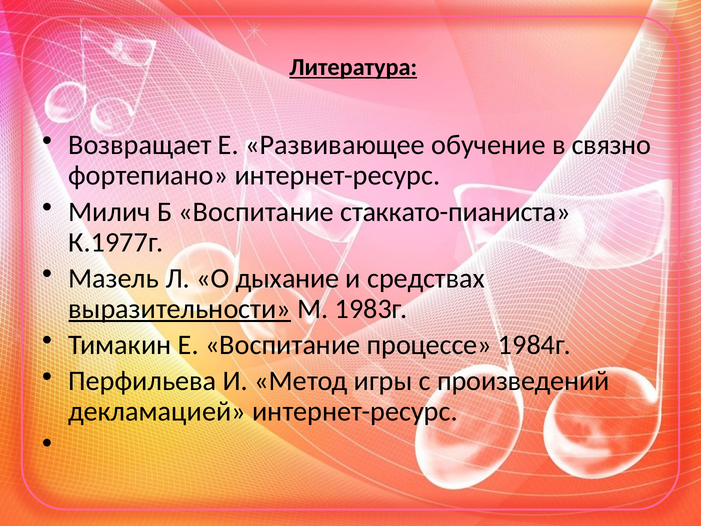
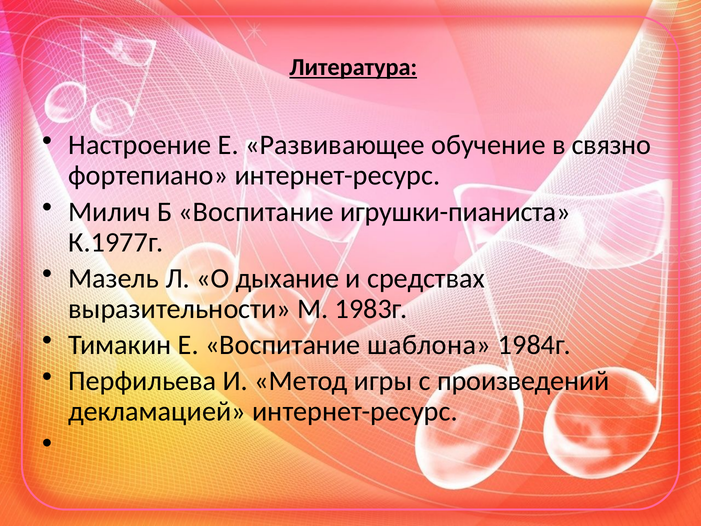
Возвращает: Возвращает -> Настроение (140, 145)
cтаккато-пианиста: cтаккато-пианиста -> игрушки-пианиста (456, 212)
выразительности underline: present -> none (180, 309)
процессе: процессе -> шаблона (429, 345)
